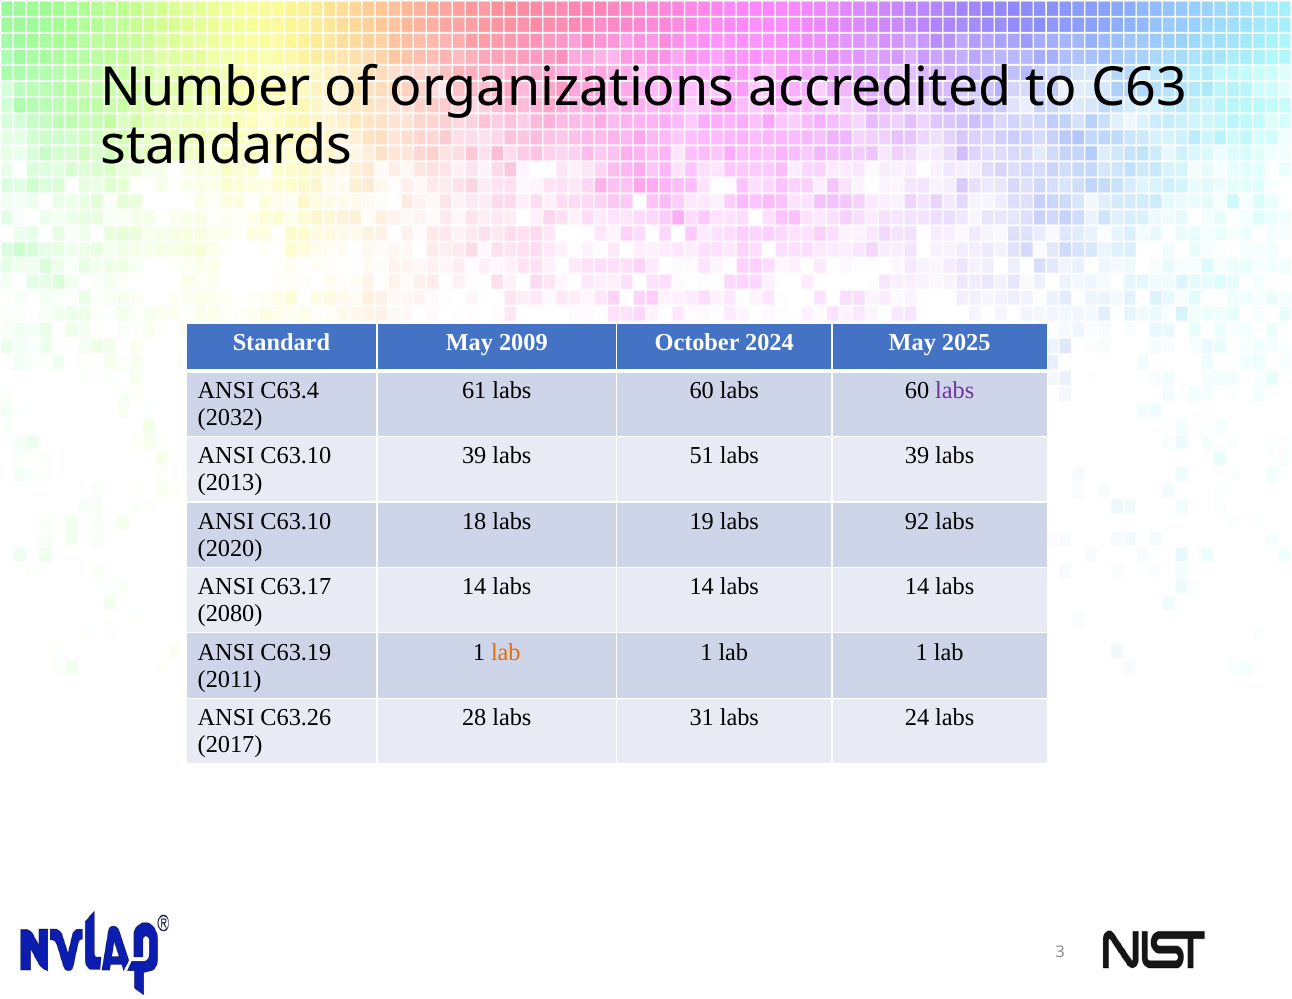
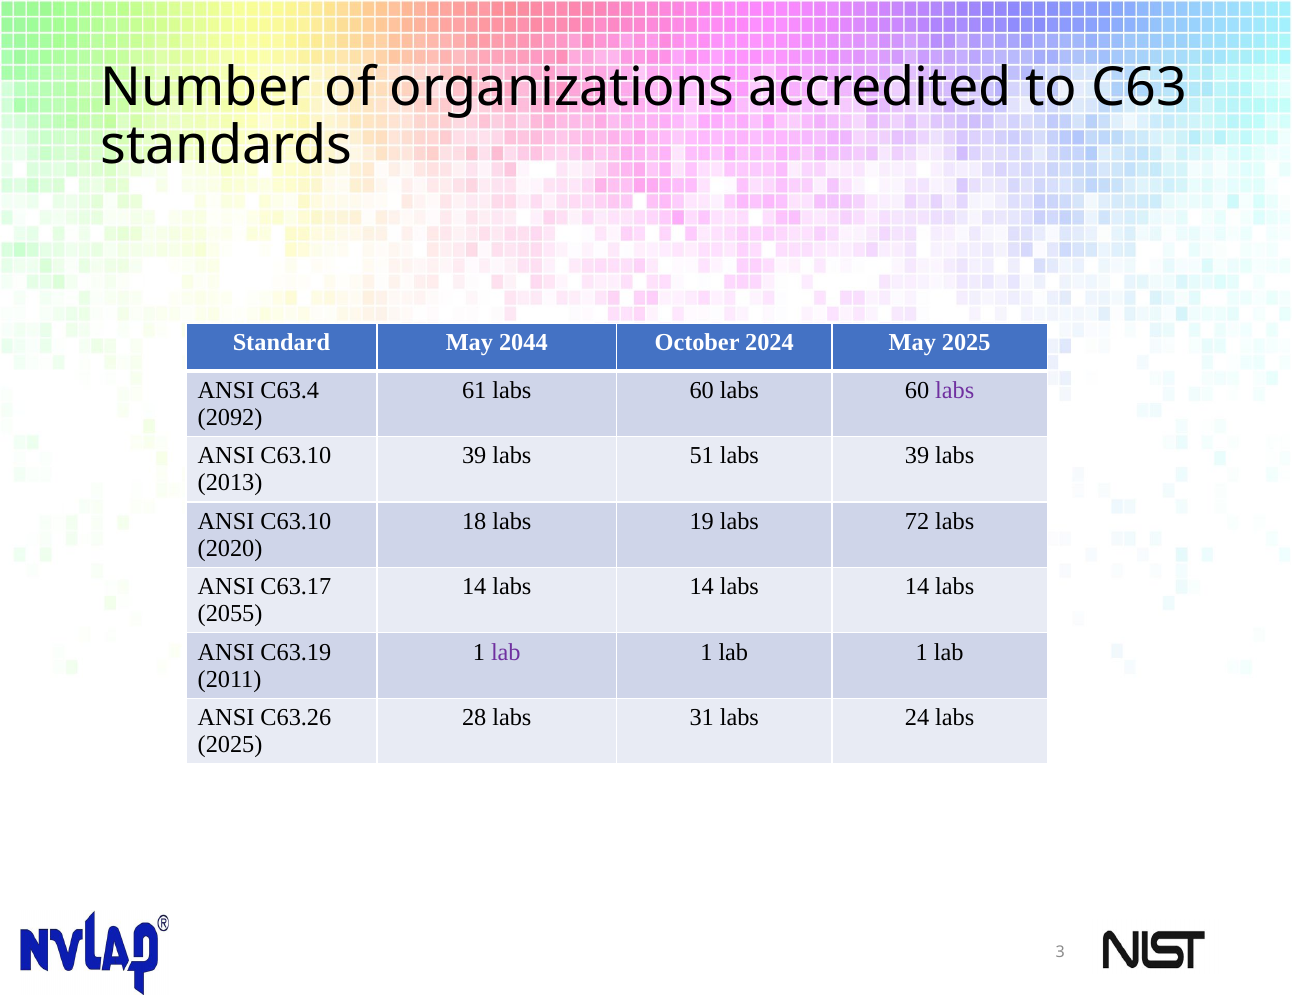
2009: 2009 -> 2044 (523, 342)
2032: 2032 -> 2092 (230, 417)
92: 92 -> 72 (917, 521)
2080: 2080 -> 2055 (230, 613)
lab colour: orange -> purple (506, 652)
2017: 2017 -> 2025 (230, 744)
